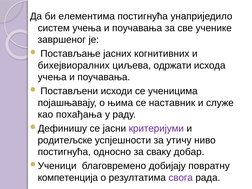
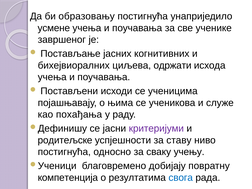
елементима: елементима -> образовању (87, 16)
систем: систем -> усмене (54, 28)
наставник: наставник -> ученикова (172, 103)
утичу: утичу -> ставу (179, 140)
добар: добар -> учењу (189, 152)
свога colour: purple -> blue (181, 178)
